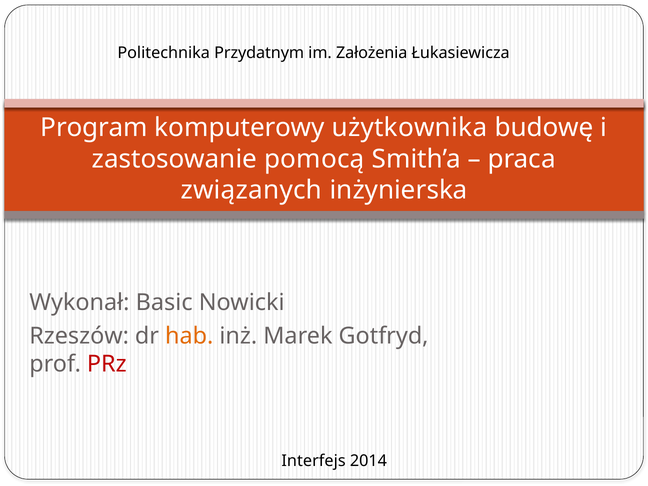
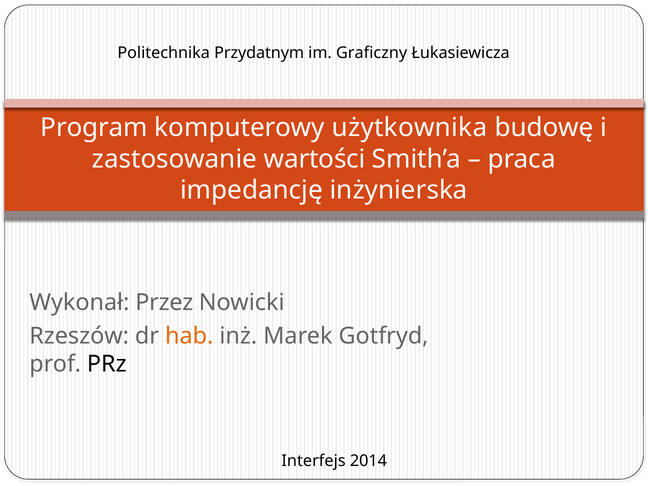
Założenia: Założenia -> Graficzny (372, 53)
pomocą: pomocą -> wartości (315, 159)
związanych: związanych -> impedancję (251, 190)
Basic: Basic -> Przez (164, 303)
PRz colour: red -> black (107, 364)
